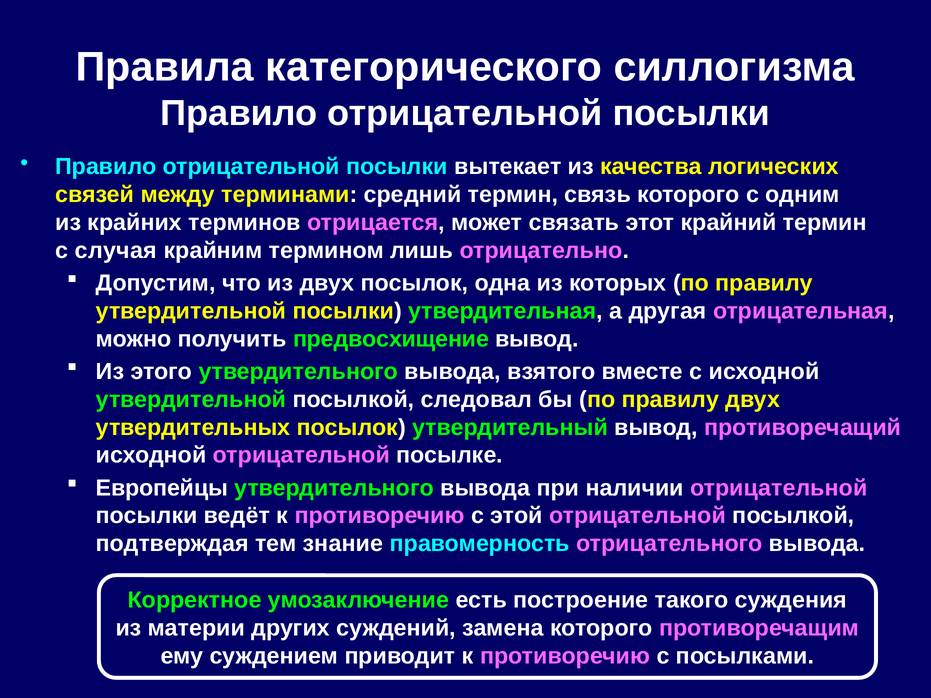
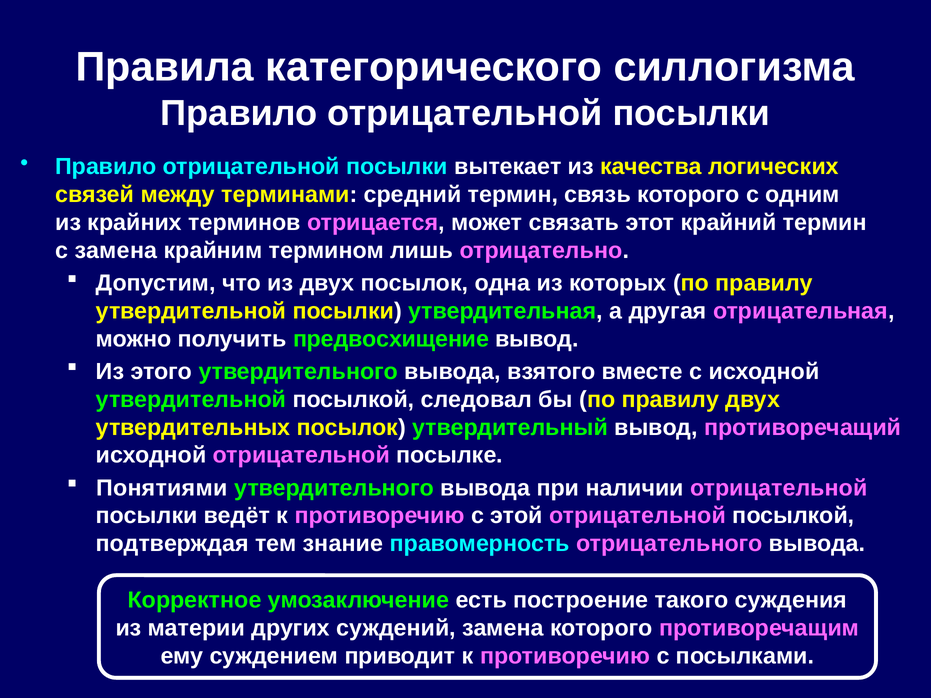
с случая: случая -> замена (116, 251)
Европейцы: Европейцы -> Понятиями (162, 488)
